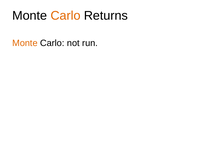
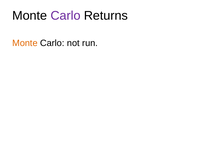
Carlo colour: orange -> purple (66, 16)
